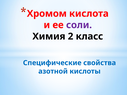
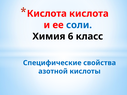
Хромом: Хромом -> Кислота (47, 14)
соли colour: purple -> blue (79, 25)
2: 2 -> 6 (71, 36)
